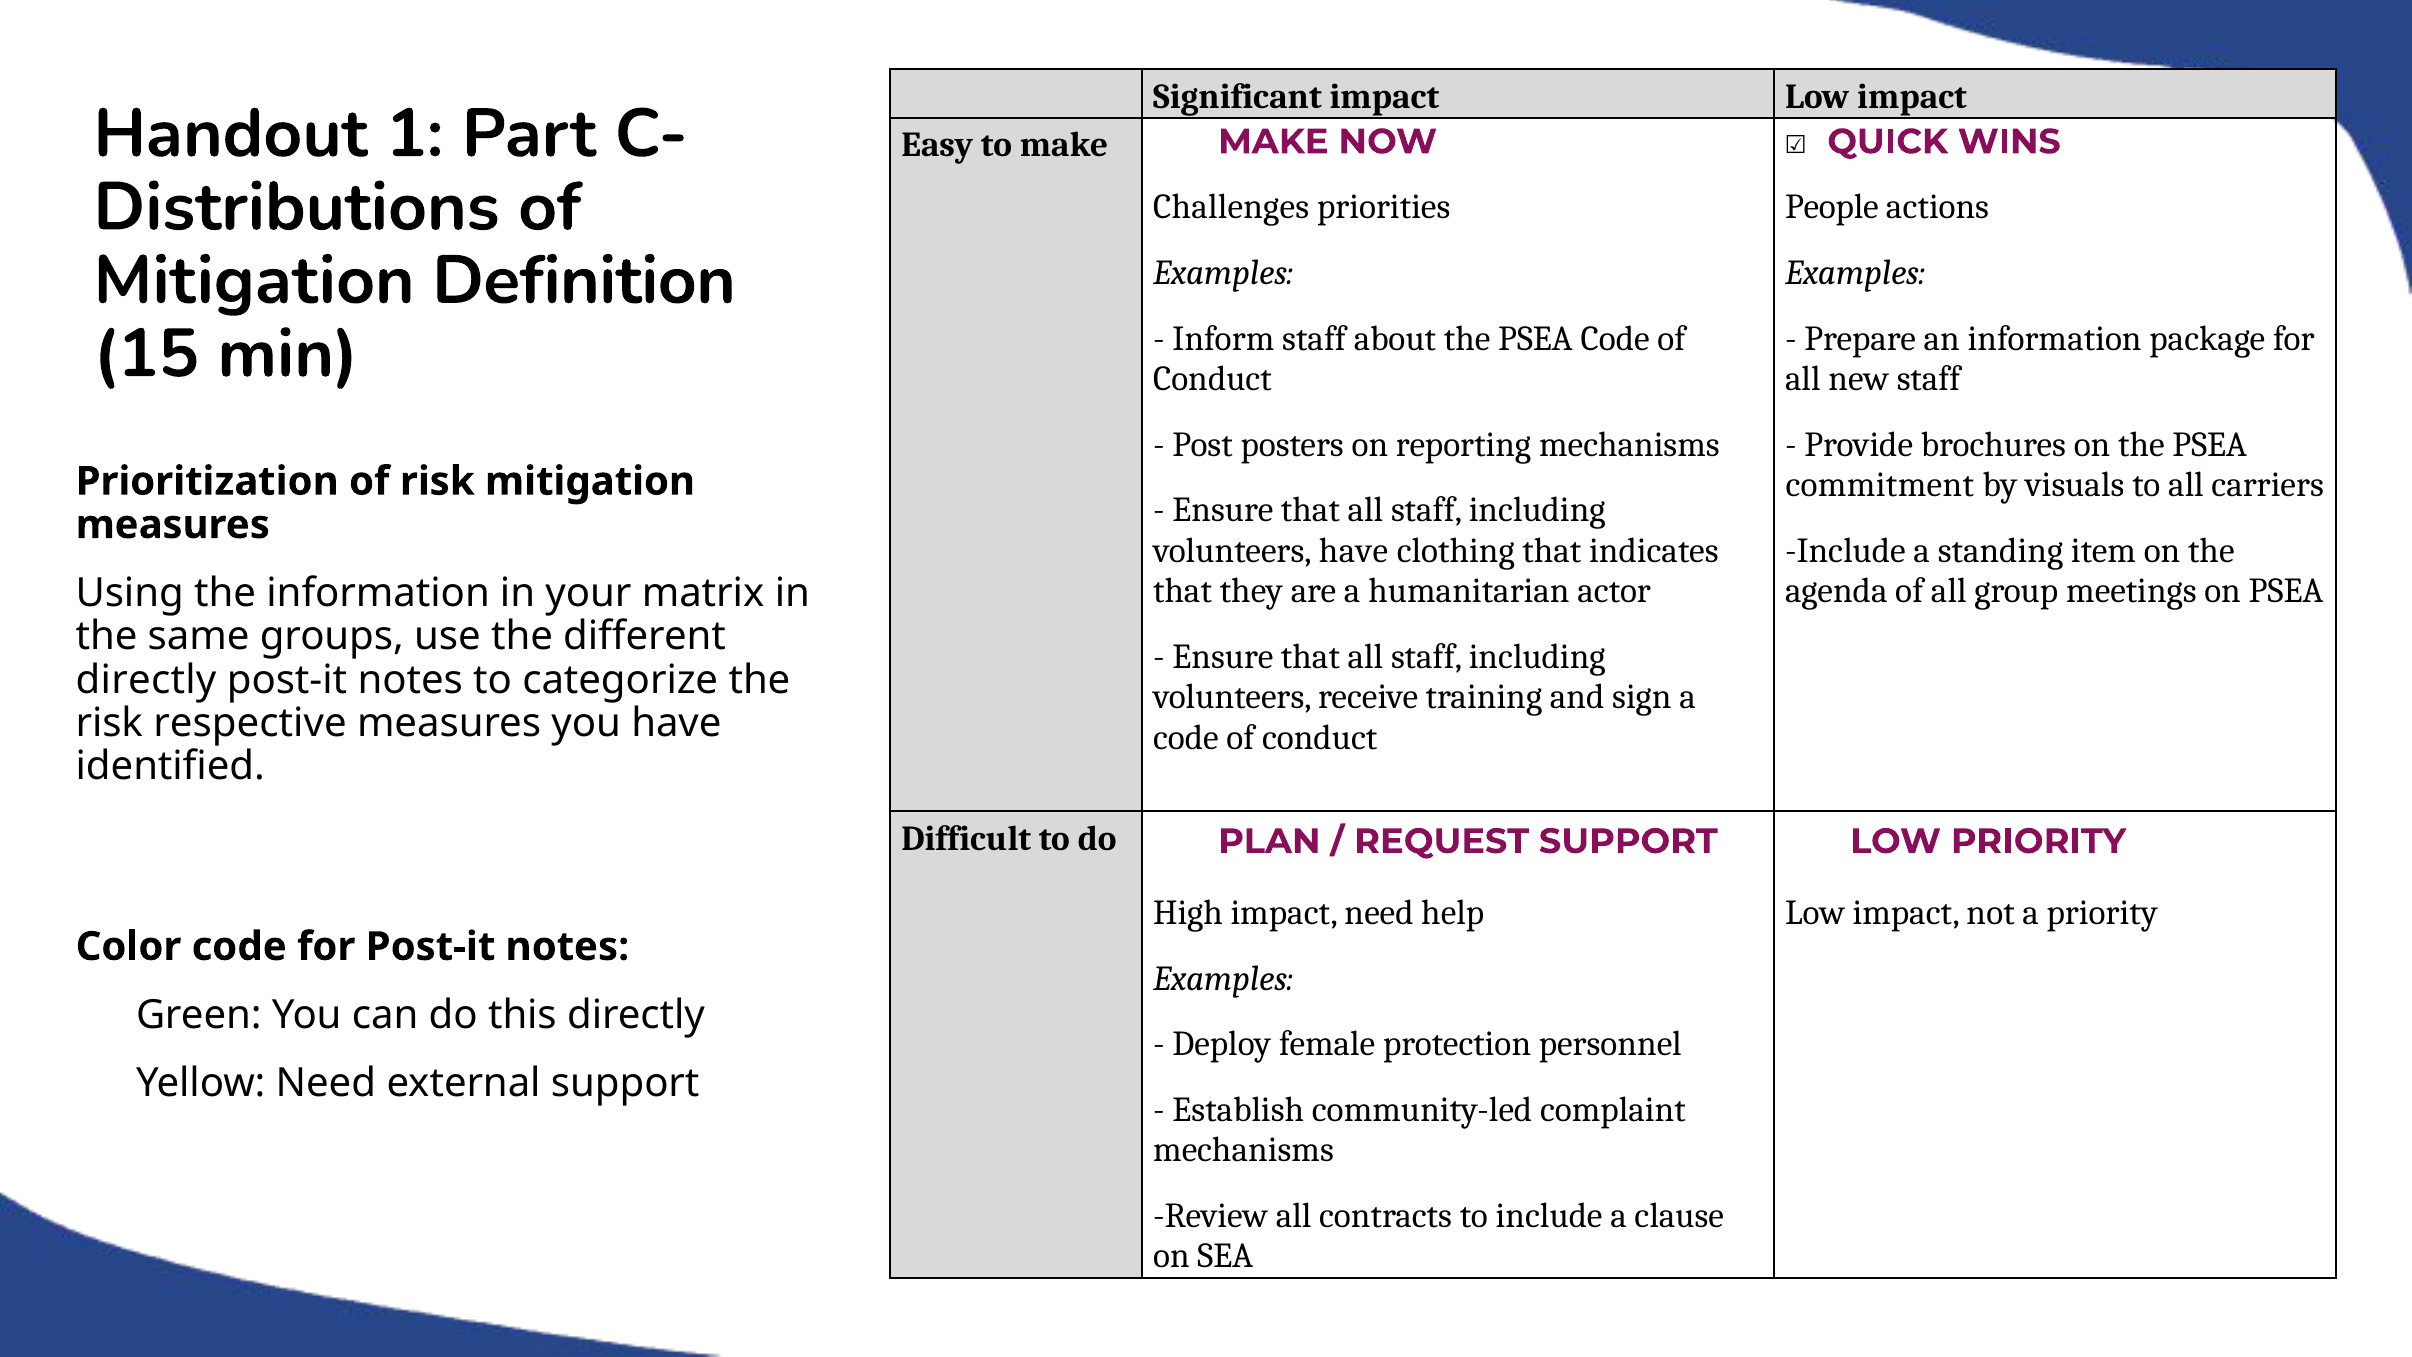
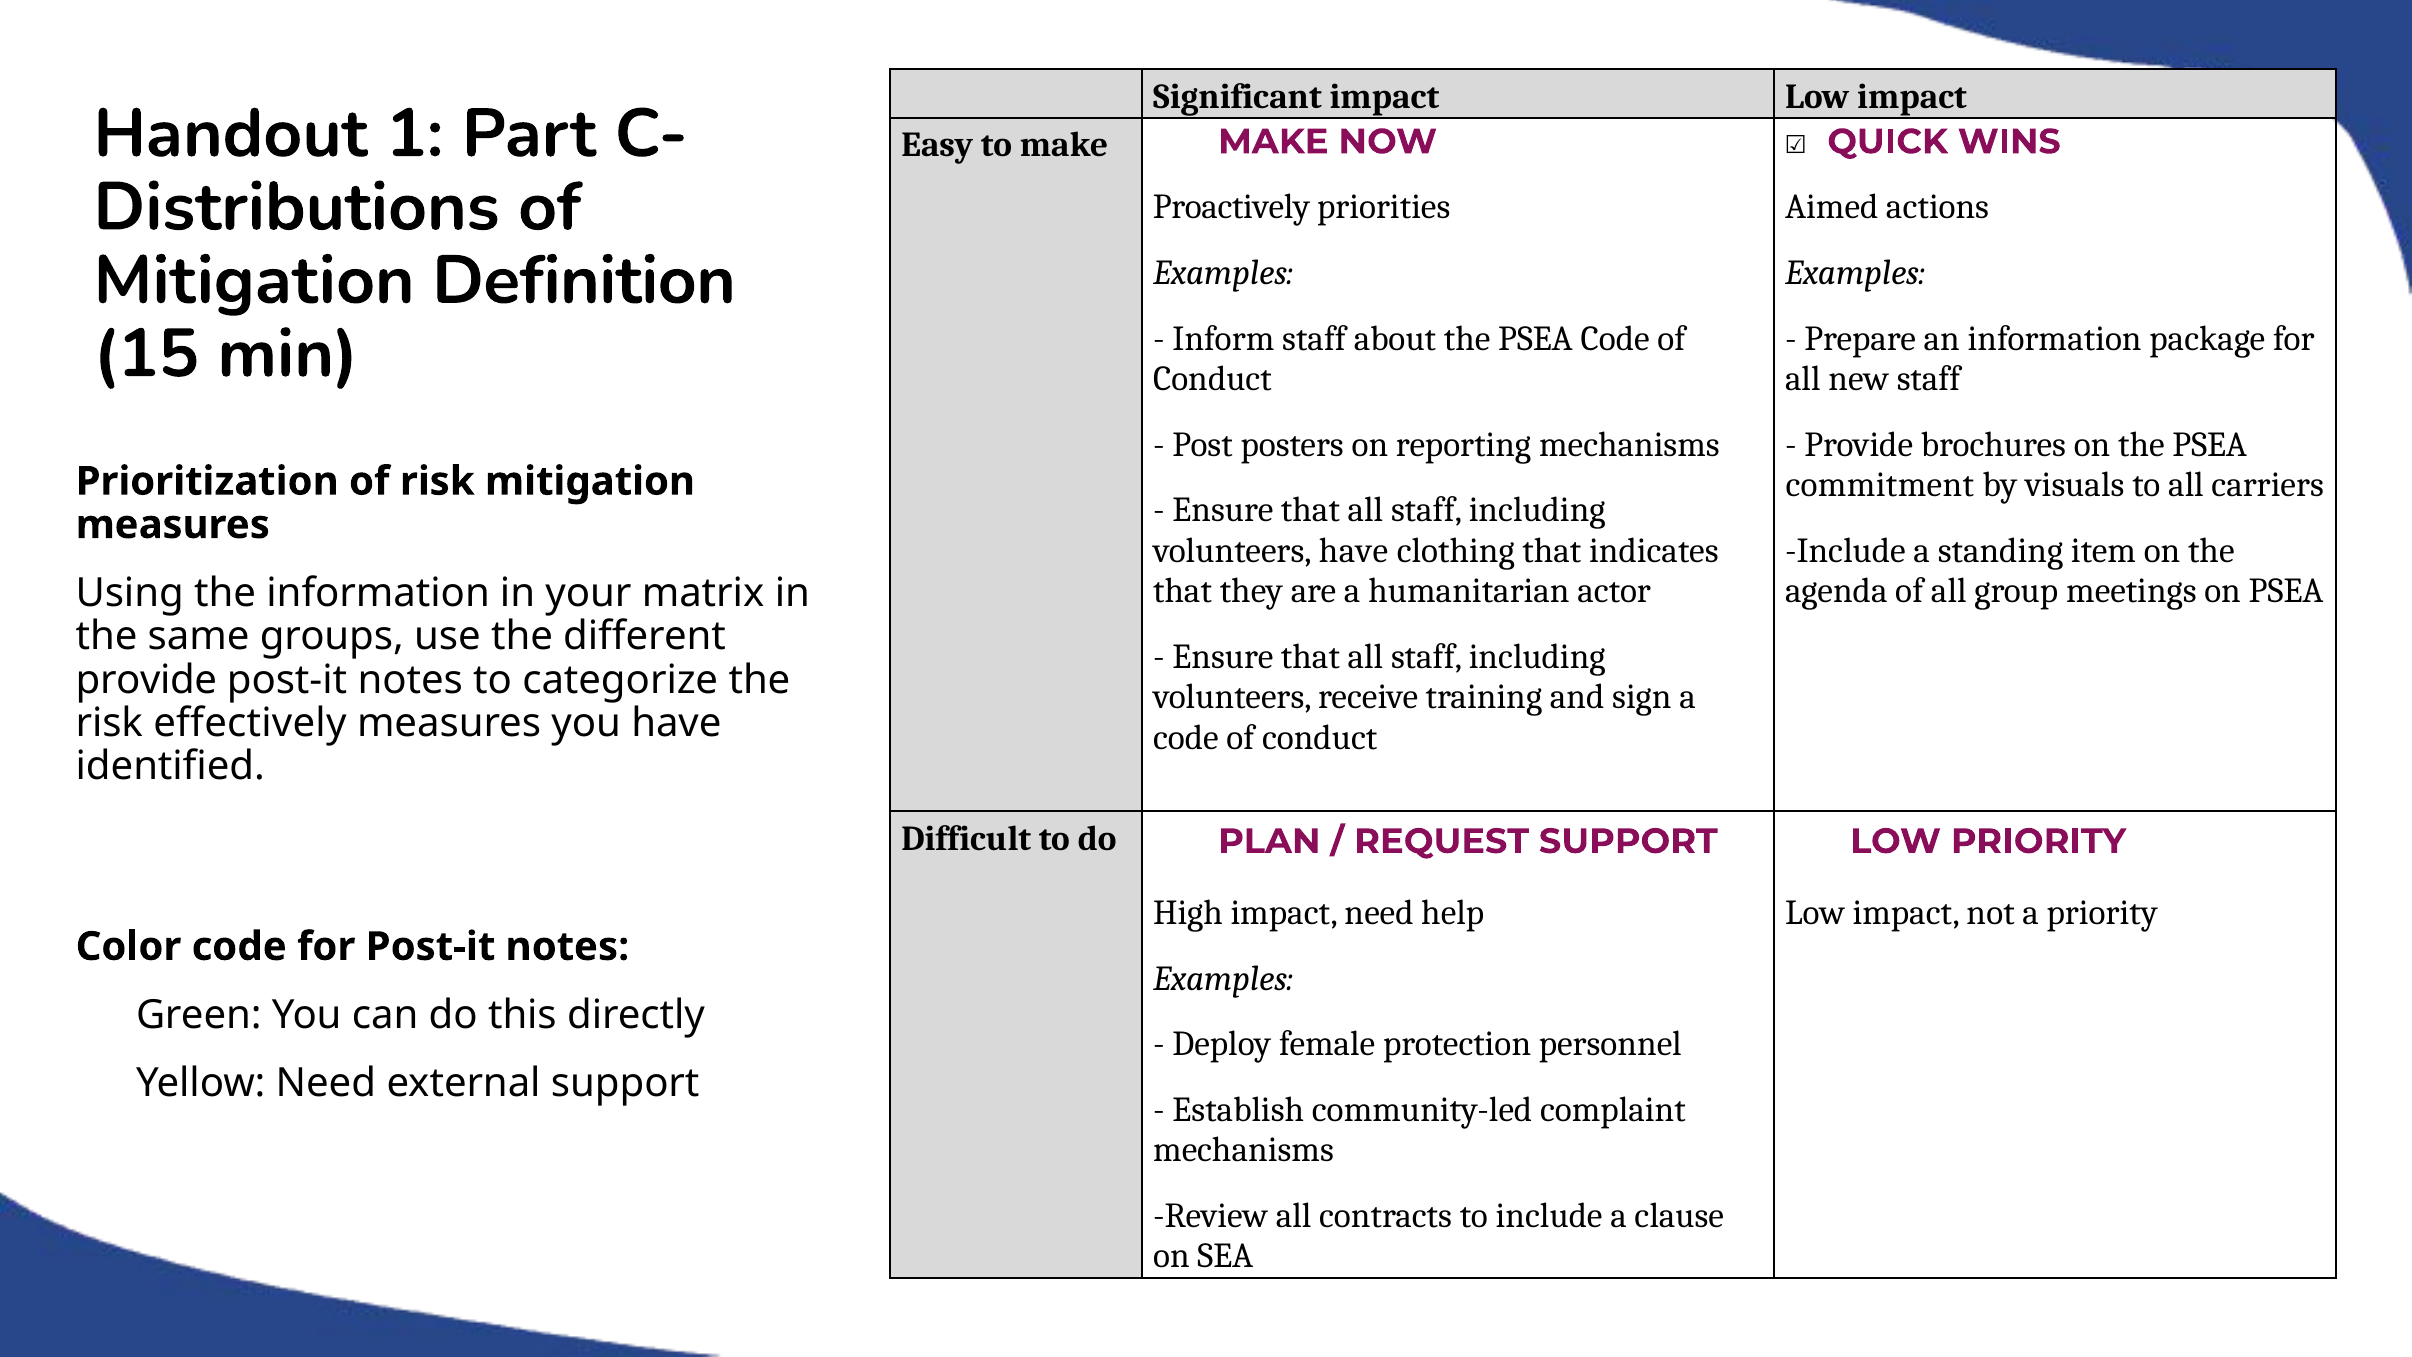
Challenges: Challenges -> Proactively (1231, 207)
People: People -> Aimed (1832, 207)
directly: directly -> provide (146, 680)
respective: respective -> effectively (250, 723)
